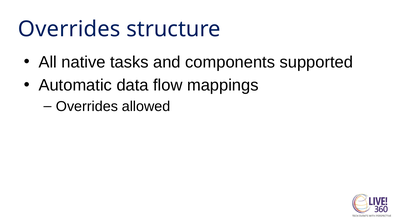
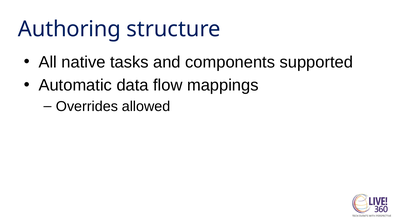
Overrides: Overrides -> Authoring (69, 29)
